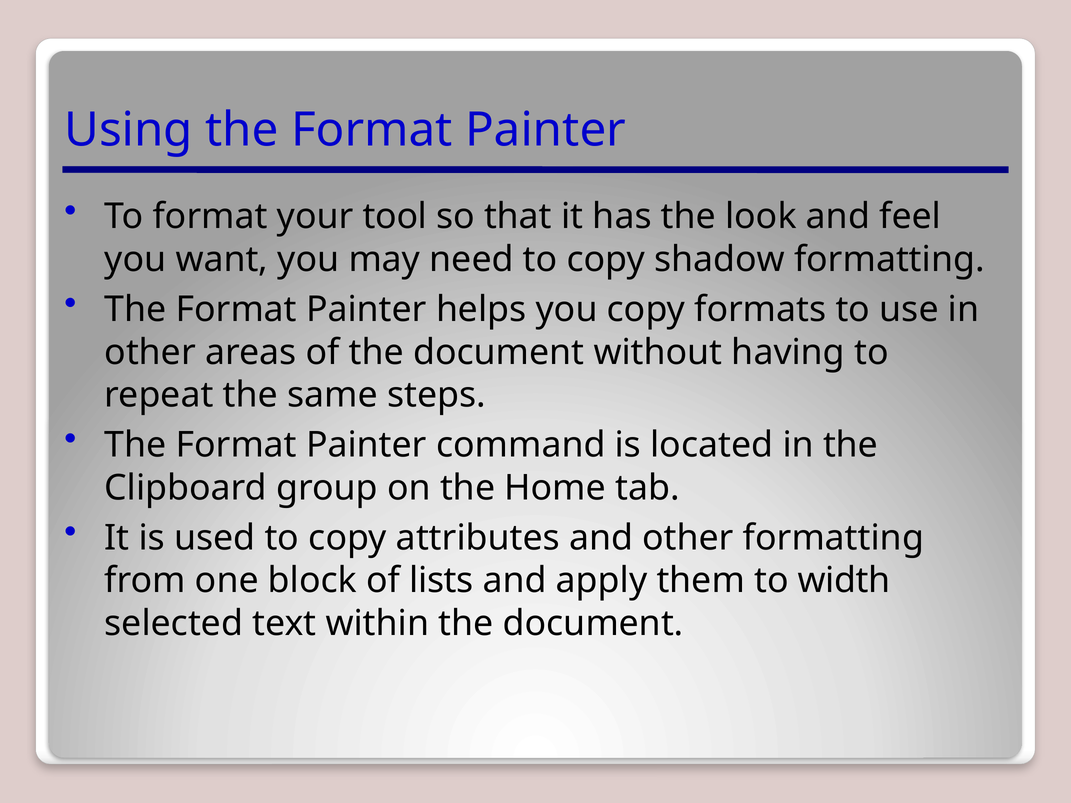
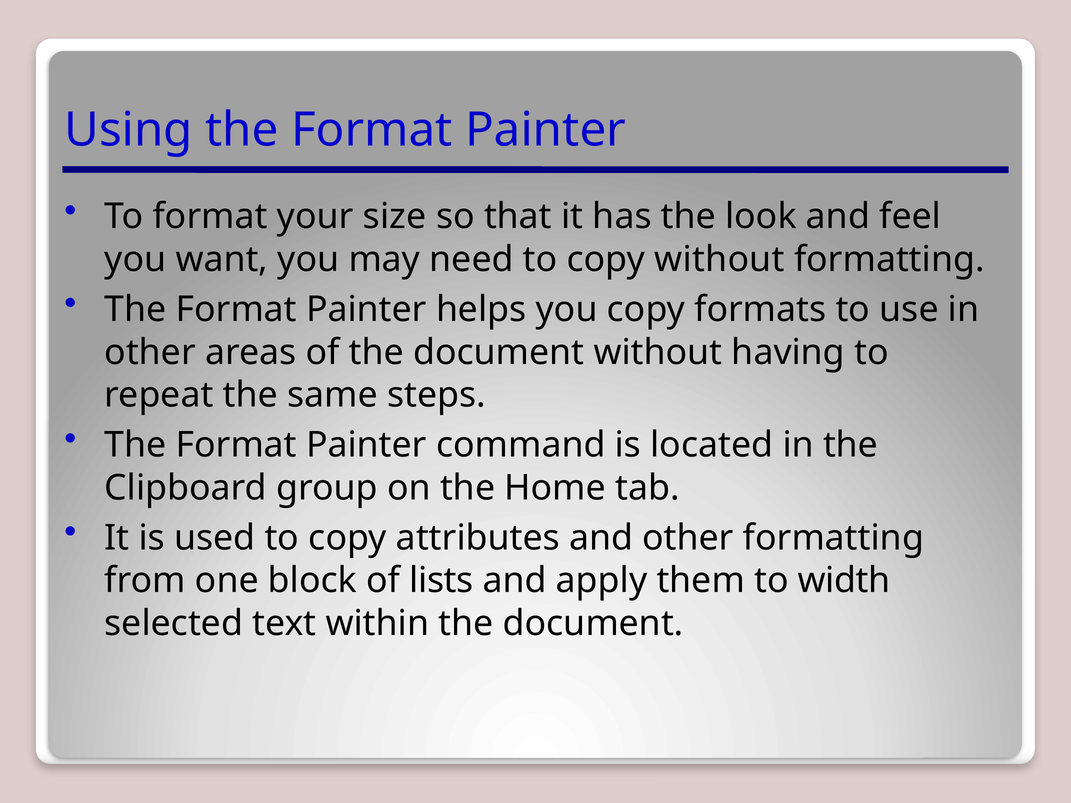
tool: tool -> size (395, 217)
copy shadow: shadow -> without (719, 260)
